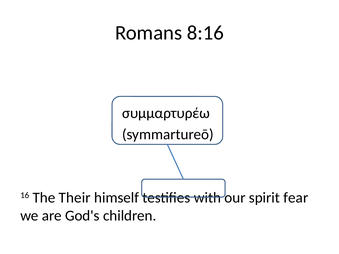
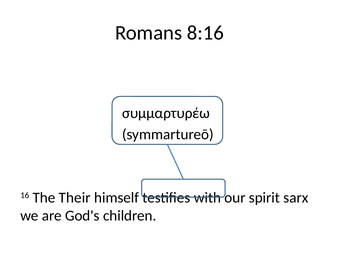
fear: fear -> sarx (296, 198)
